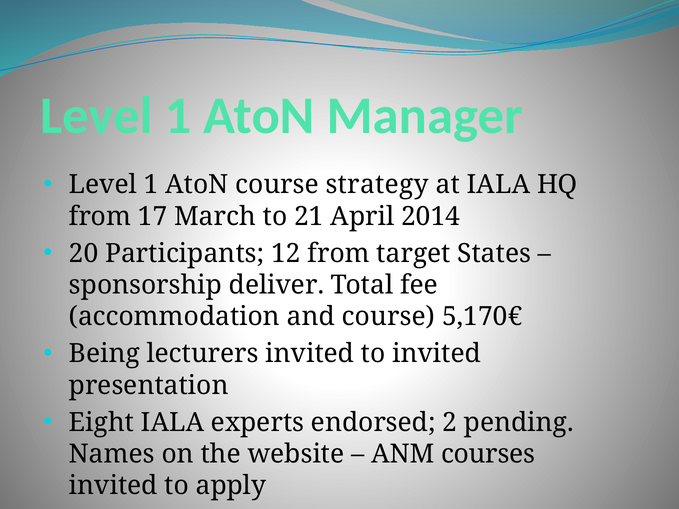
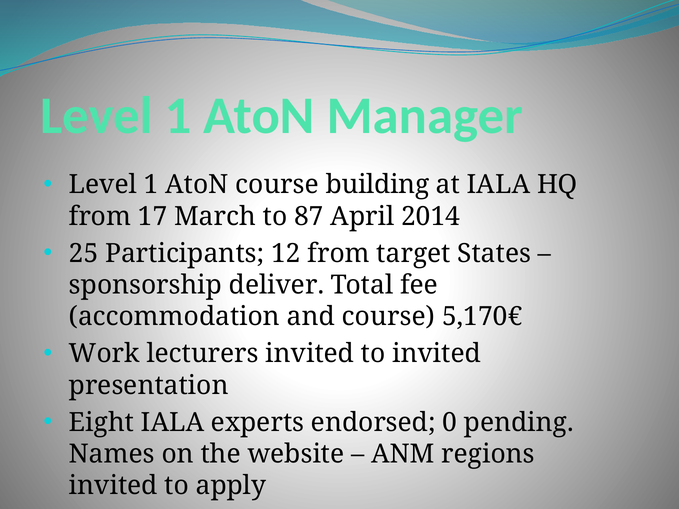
strategy: strategy -> building (377, 185)
21: 21 -> 87 (309, 216)
20: 20 -> 25 (84, 253)
Being: Being -> Work (104, 354)
2: 2 -> 0 (450, 423)
courses: courses -> regions (488, 454)
